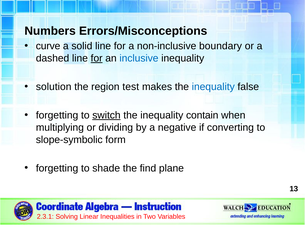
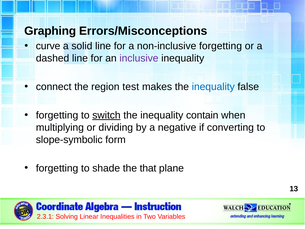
Numbers: Numbers -> Graphing (50, 31)
non-inclusive boundary: boundary -> forgetting (221, 46)
for underline: present -> none (97, 58)
inclusive colour: blue -> purple (139, 58)
solution: solution -> connect (54, 87)
find: find -> that (148, 168)
